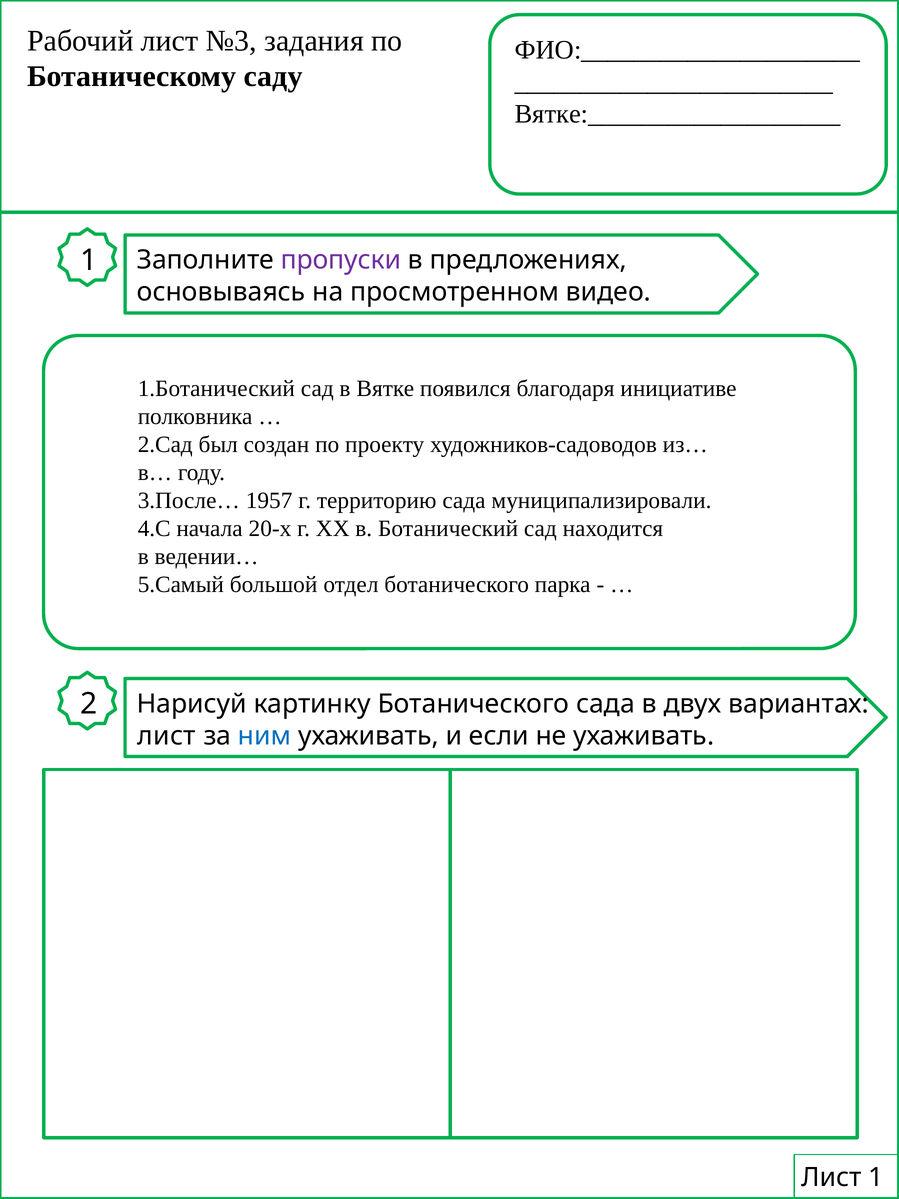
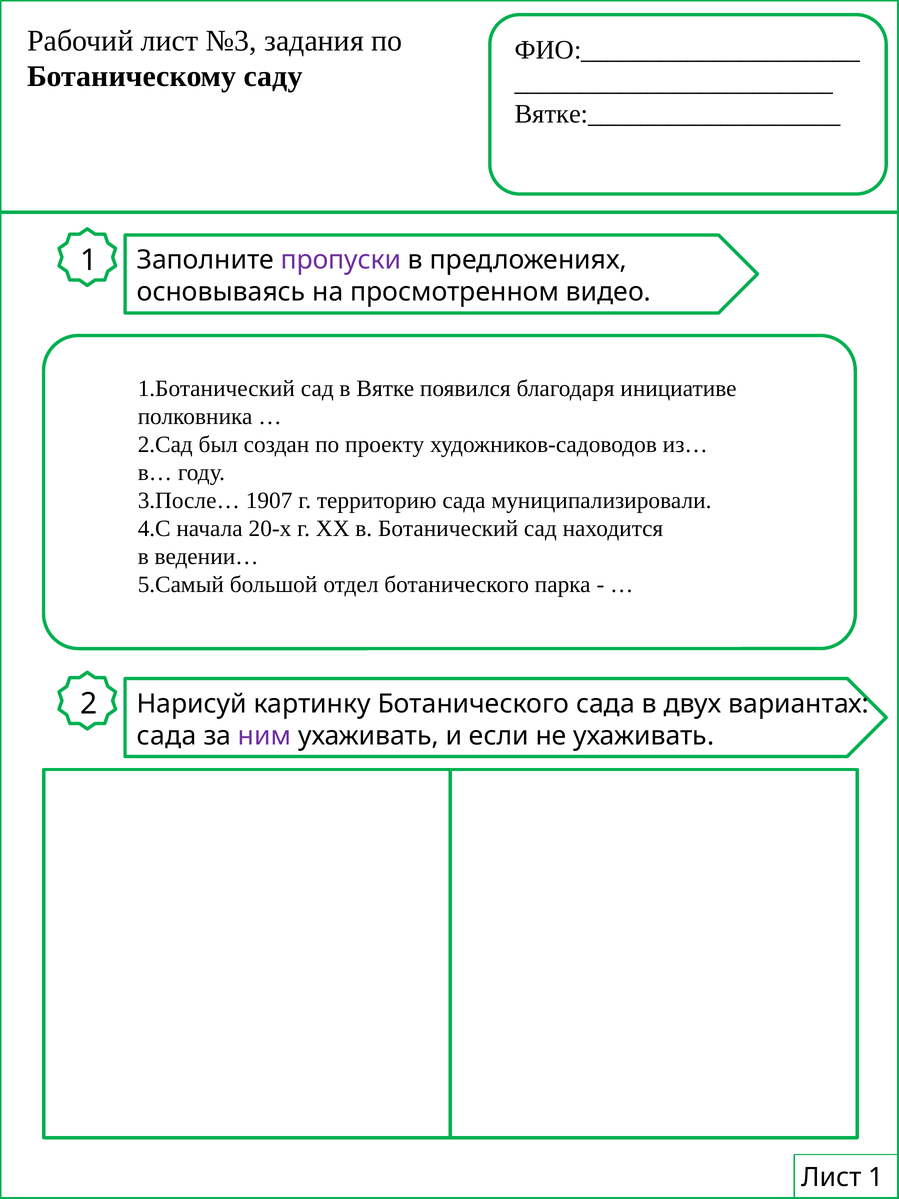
1957: 1957 -> 1907 (269, 500)
лист: лист -> сада (167, 736)
ним colour: blue -> purple (265, 736)
